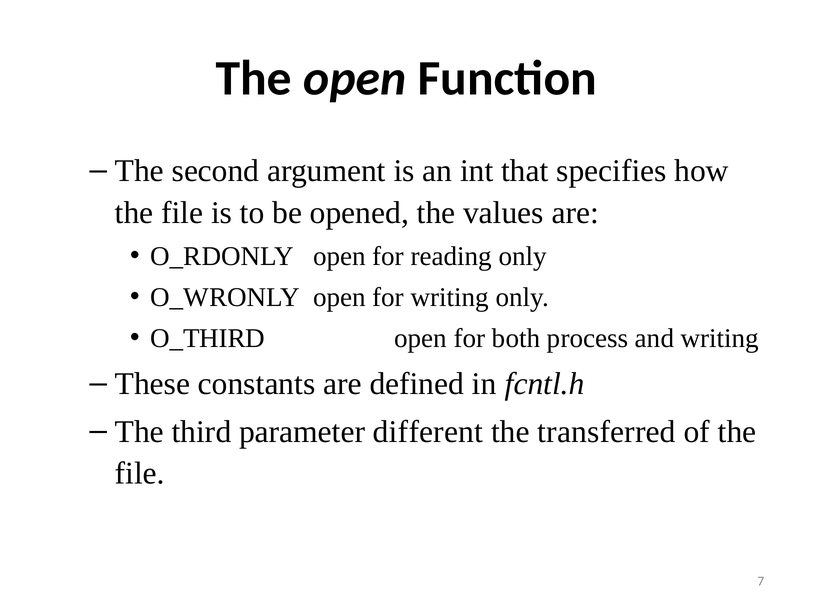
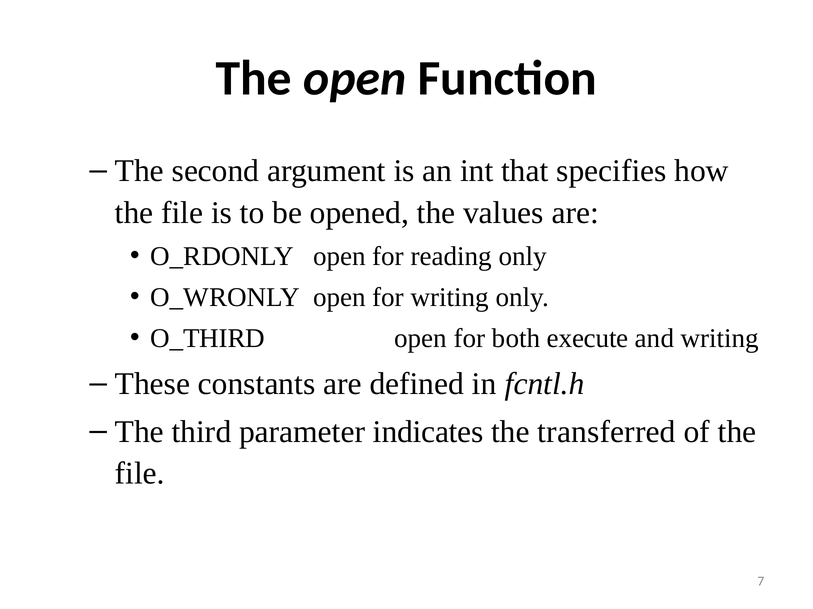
process: process -> execute (588, 339)
different: different -> indicates (428, 432)
